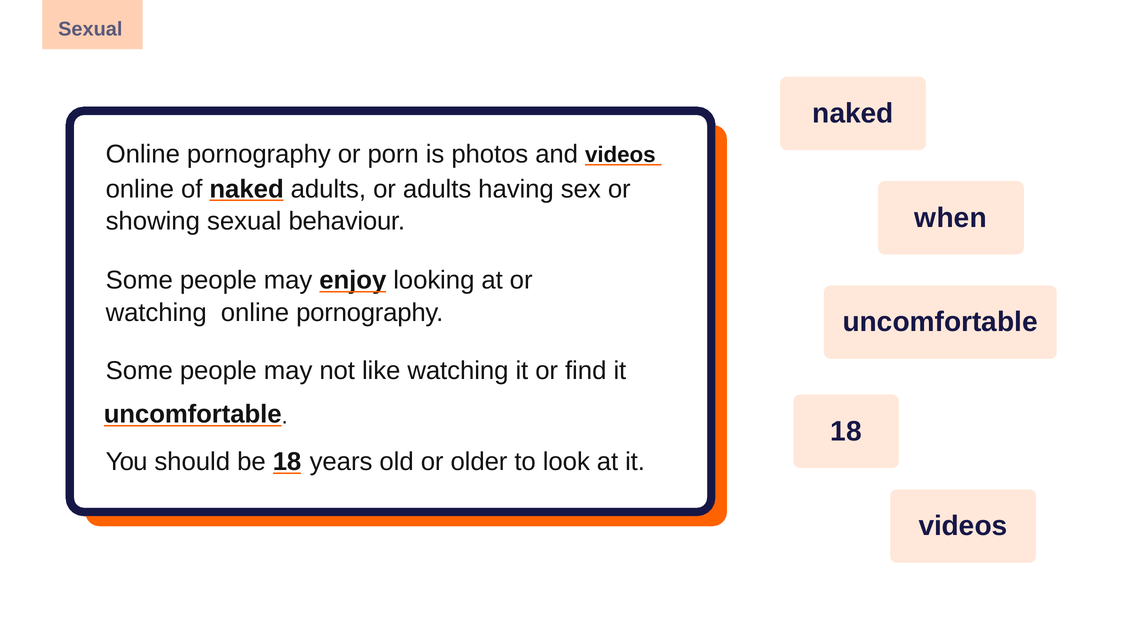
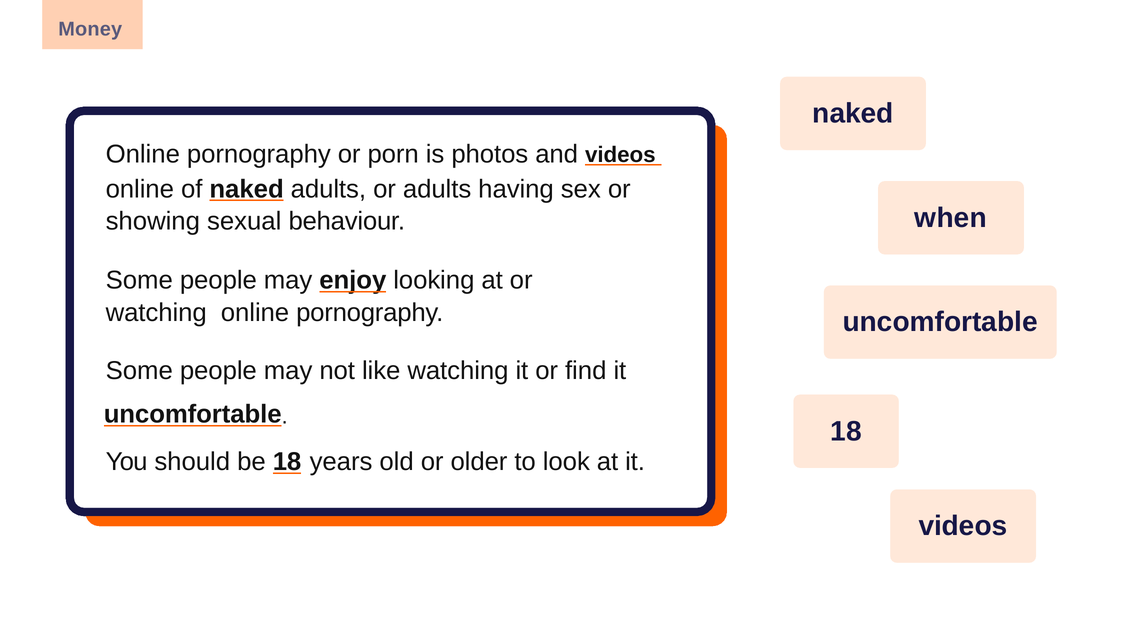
Sexual: Sexual -> Money (90, 29)
